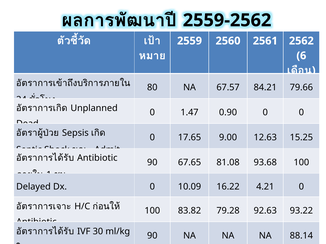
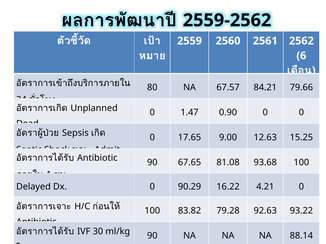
10.09: 10.09 -> 90.29 (190, 187)
